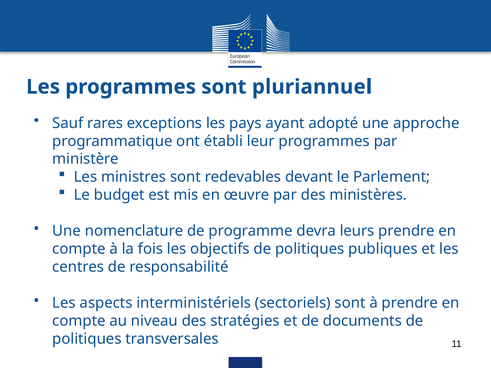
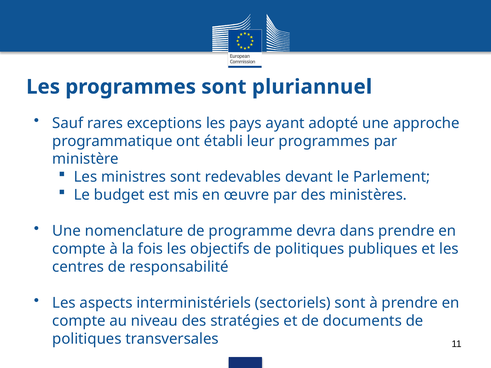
leurs: leurs -> dans (357, 231)
